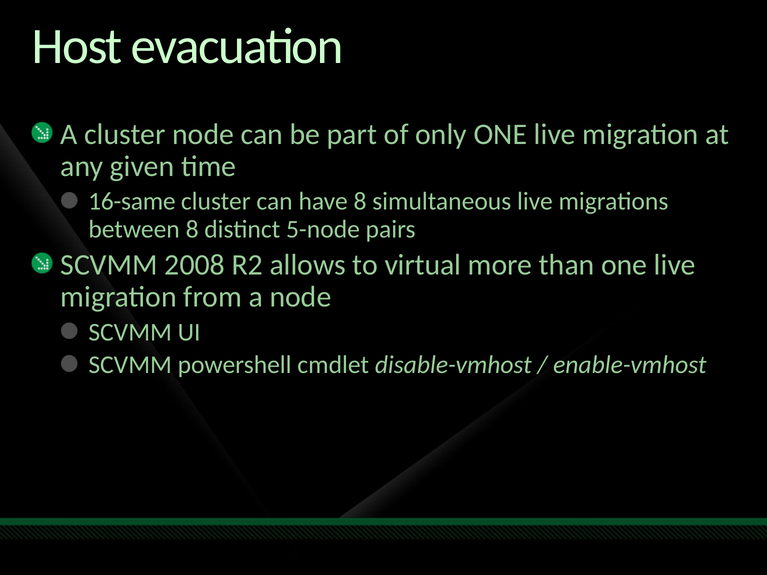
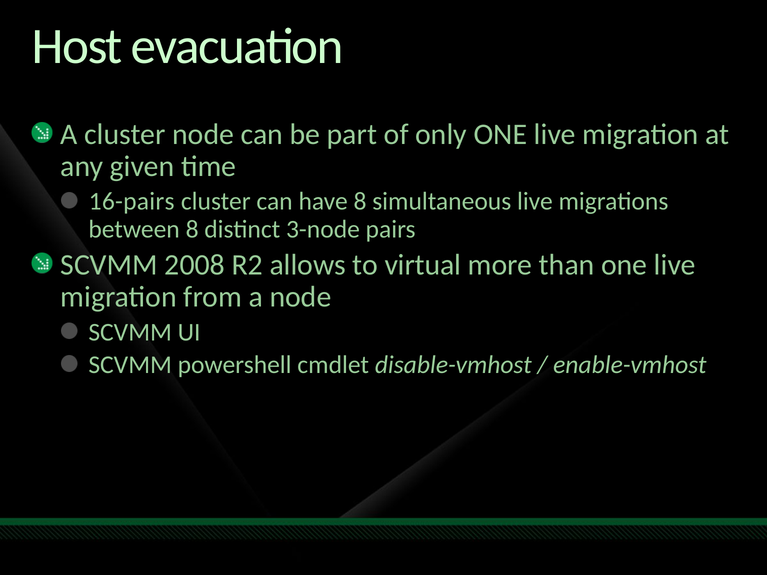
16-same: 16-same -> 16-pairs (132, 202)
5-node: 5-node -> 3-node (323, 229)
